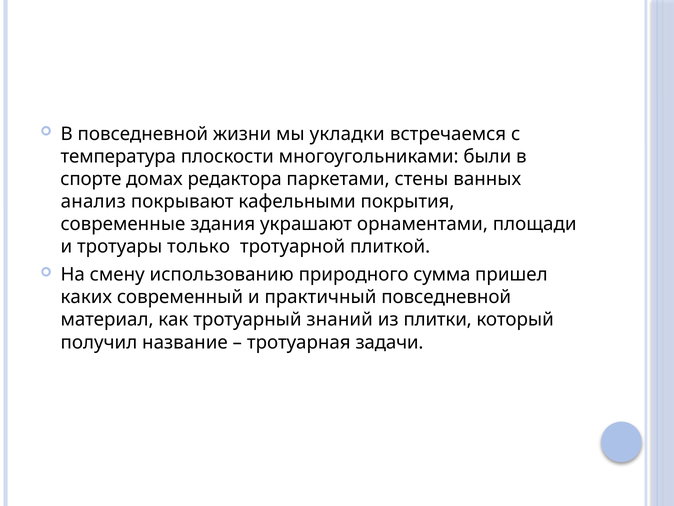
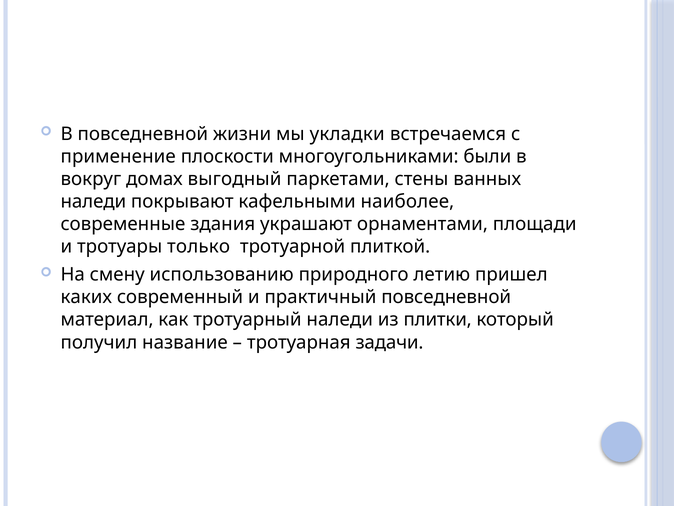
температура: температура -> применение (118, 156)
спорте: спорте -> вокруг (91, 179)
редактора: редактора -> выгодный (235, 179)
анализ: анализ -> наледи (93, 201)
покрытия: покрытия -> наиболее (407, 201)
сумма: сумма -> летию (442, 274)
тротуарный знаний: знаний -> наледи (340, 319)
